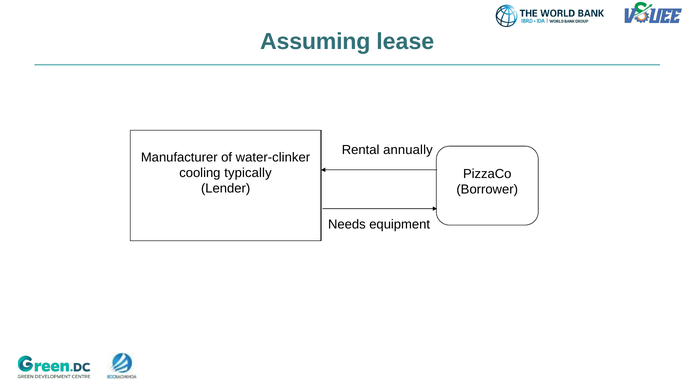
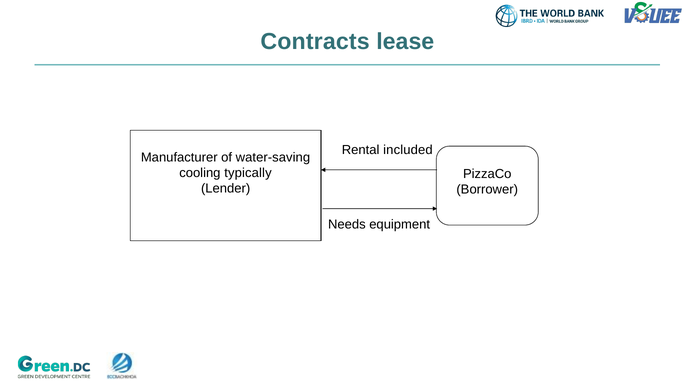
Assuming: Assuming -> Contracts (315, 42)
annually: annually -> included (408, 150)
water-clinker: water-clinker -> water-saving (273, 157)
